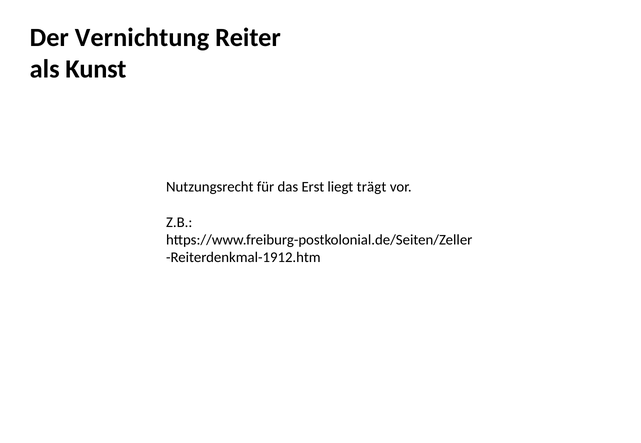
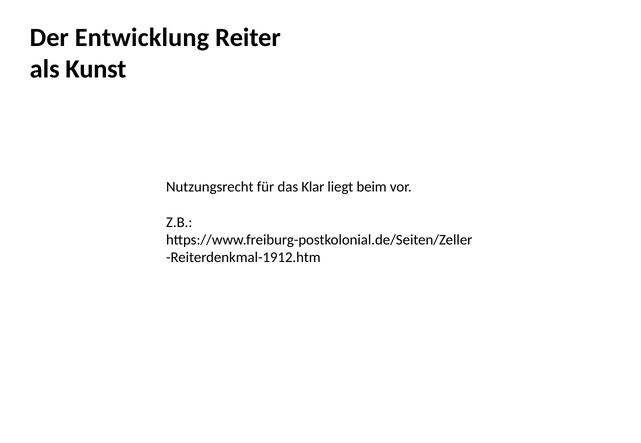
Vernichtung: Vernichtung -> Entwicklung (142, 38)
Erst: Erst -> Klar (313, 187)
trägt: trägt -> beim (372, 187)
